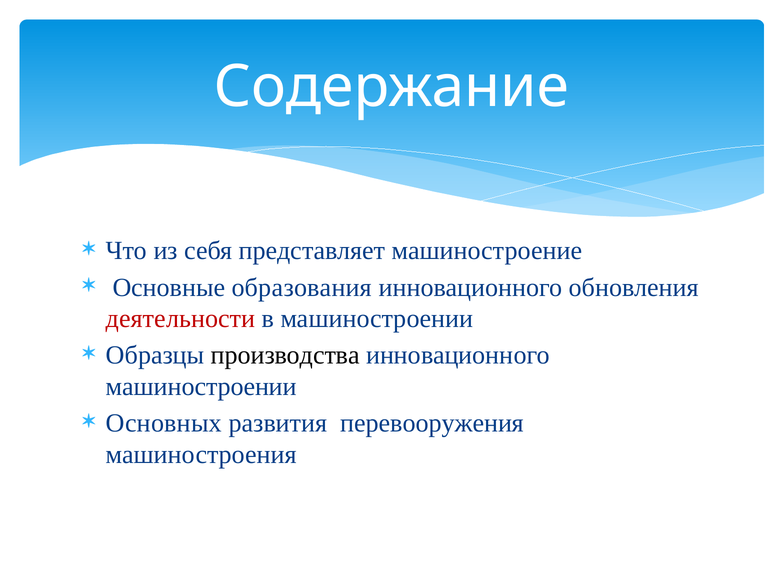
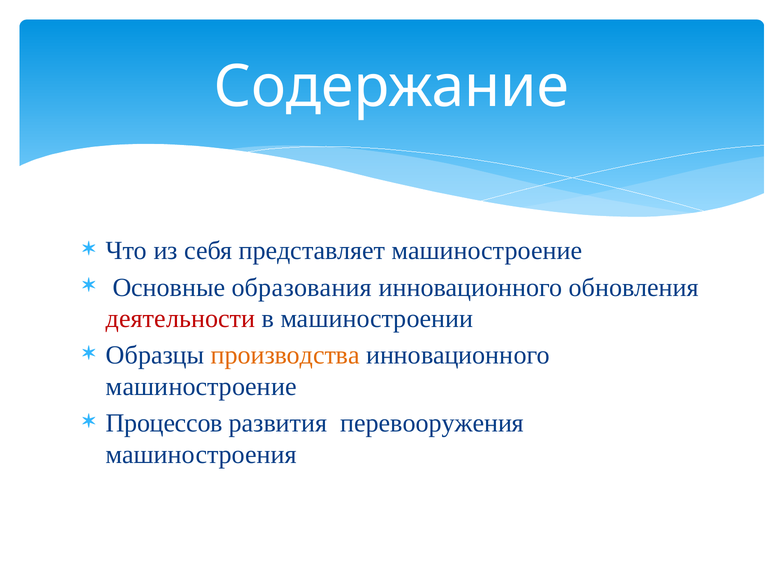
производства colour: black -> orange (285, 355)
машиностроении: машиностроении -> машиностроение (201, 386)
Основных: Основных -> Процессов (164, 423)
